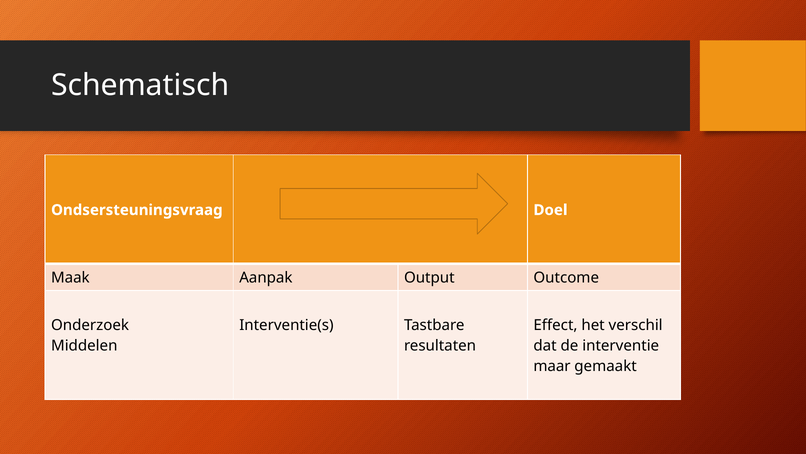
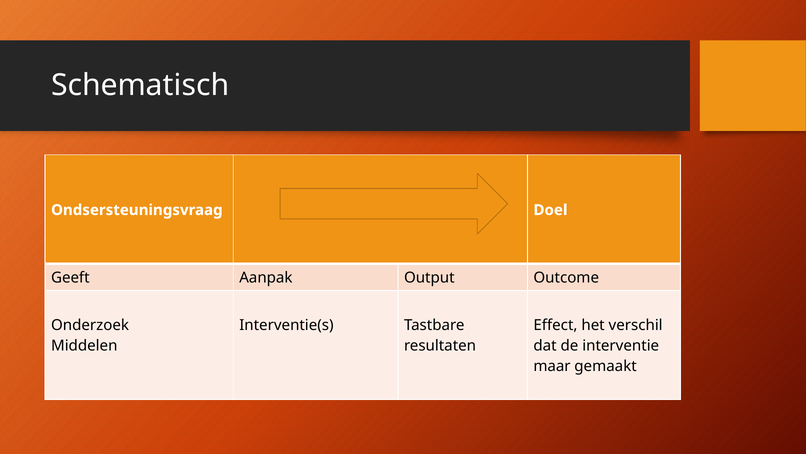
Maak: Maak -> Geeft (70, 278)
